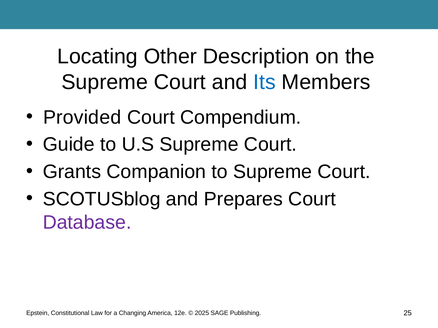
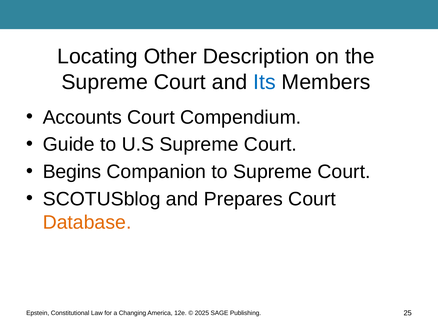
Provided: Provided -> Accounts (82, 117)
Grants: Grants -> Begins (72, 172)
Database colour: purple -> orange (87, 223)
